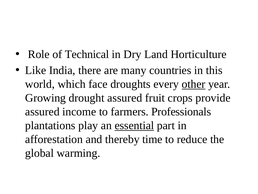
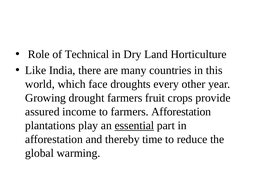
other underline: present -> none (194, 84)
drought assured: assured -> farmers (125, 98)
farmers Professionals: Professionals -> Afforestation (181, 111)
